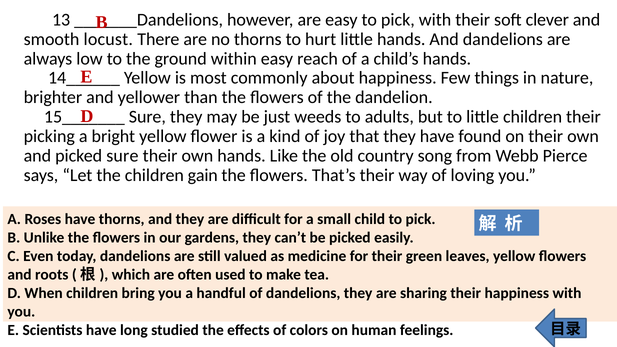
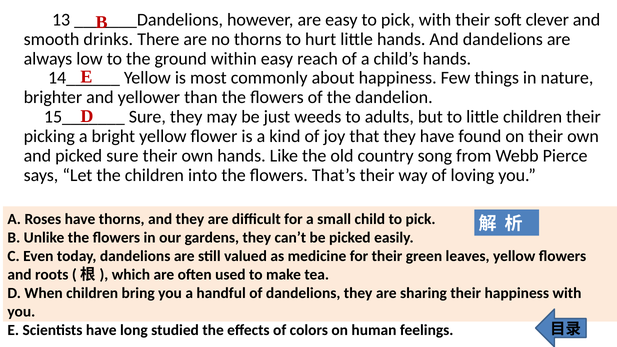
locust: locust -> drinks (108, 39)
gain: gain -> into (203, 175)
